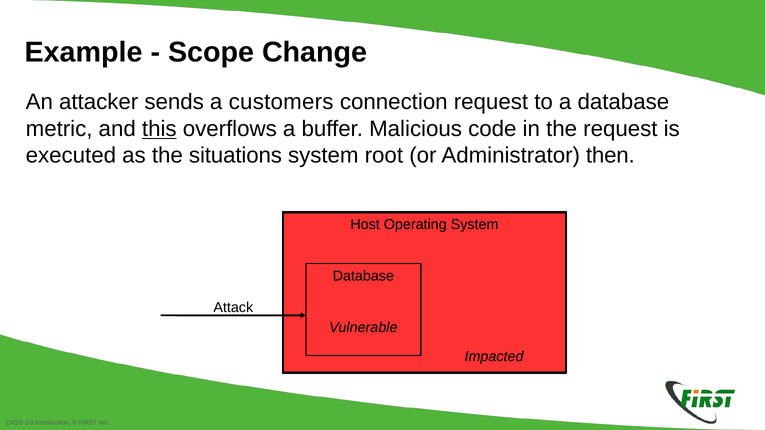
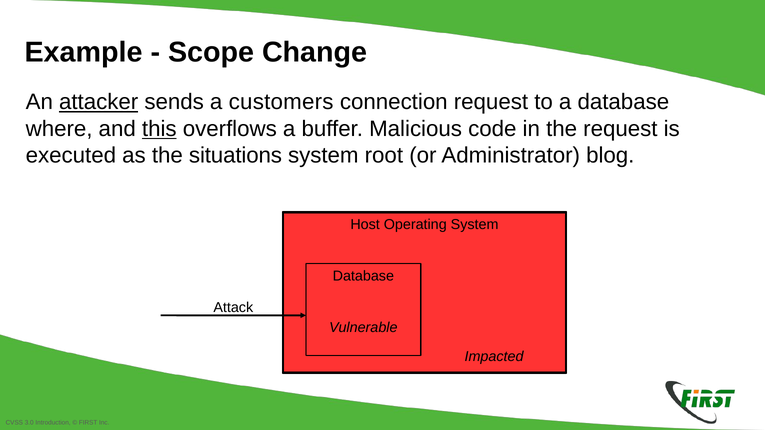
attacker underline: none -> present (99, 102)
metric: metric -> where (59, 129)
then: then -> blog (610, 156)
